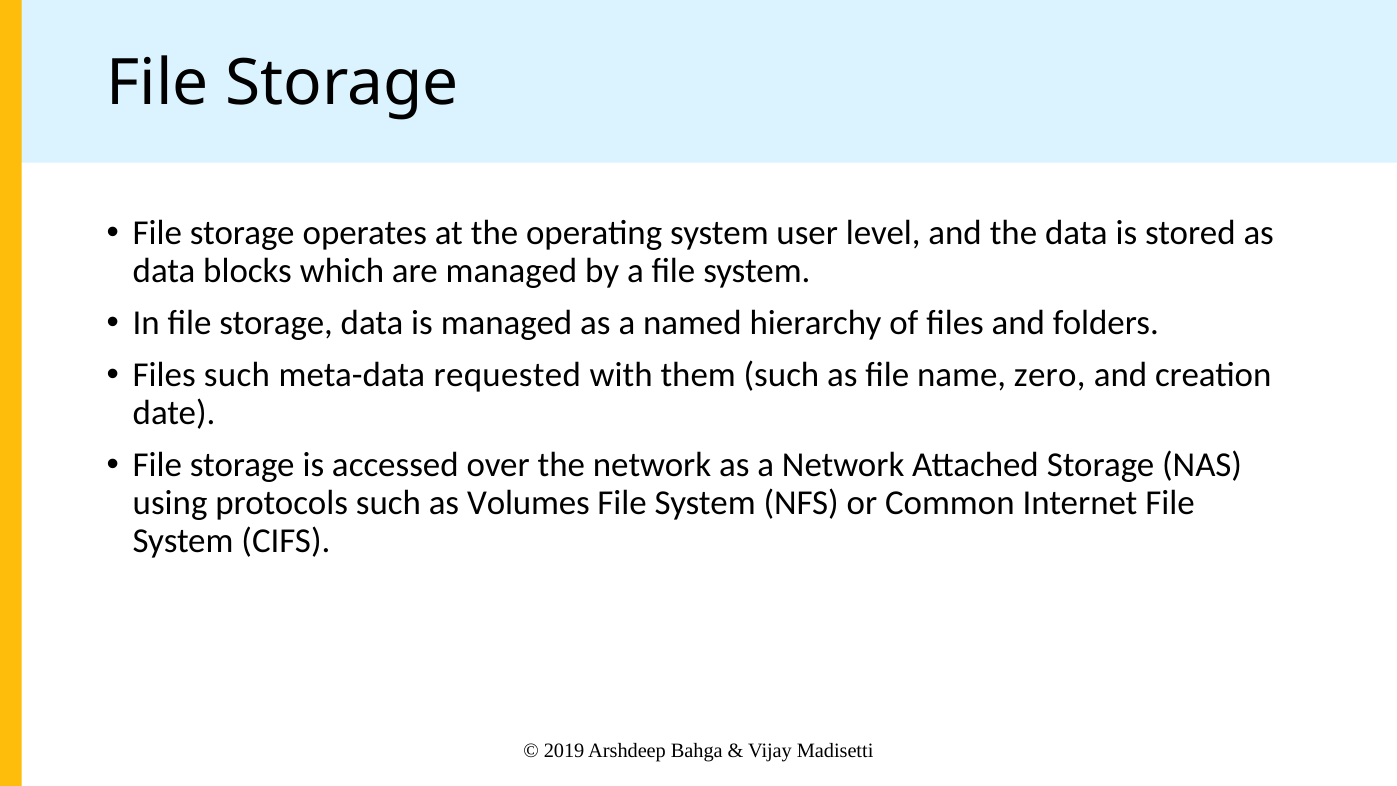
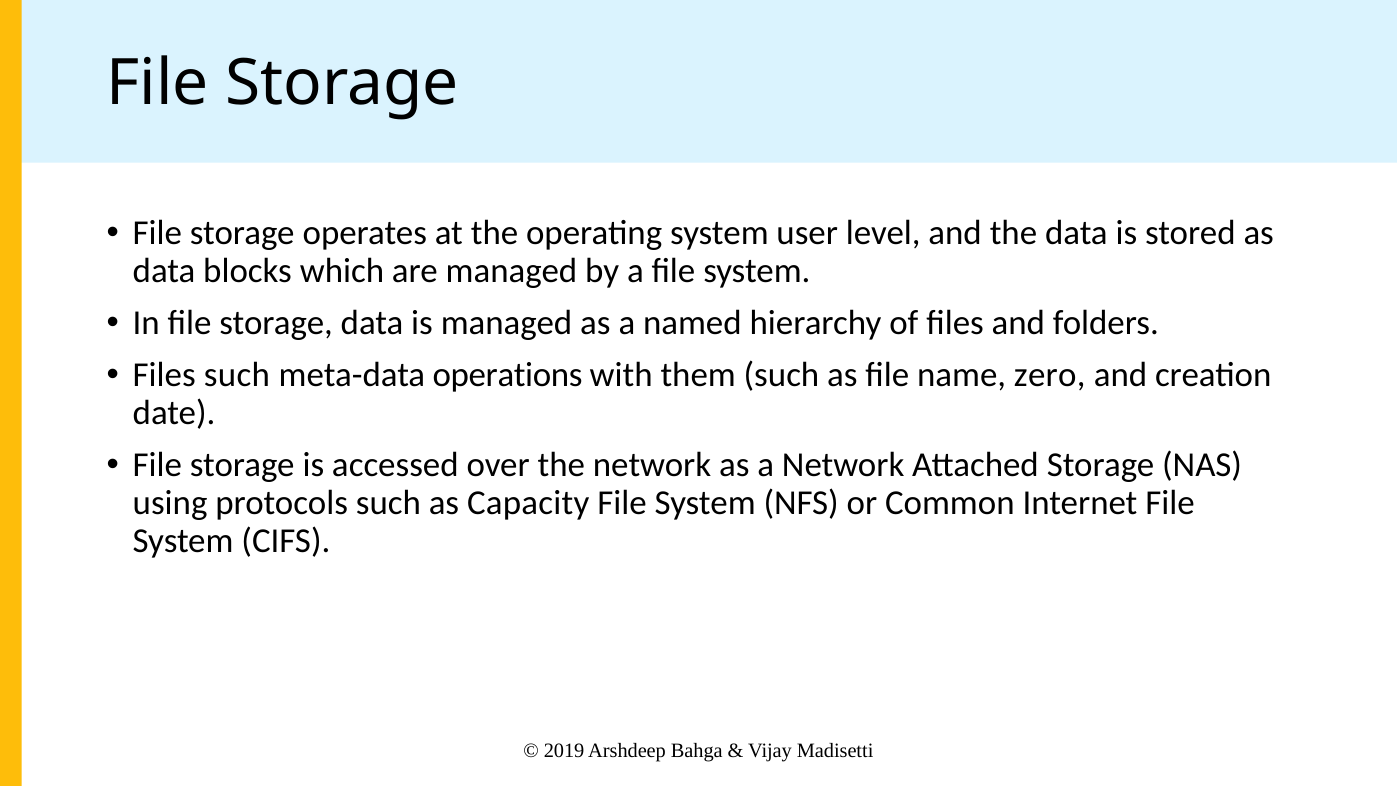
requested: requested -> operations (508, 375)
Volumes: Volumes -> Capacity (528, 503)
